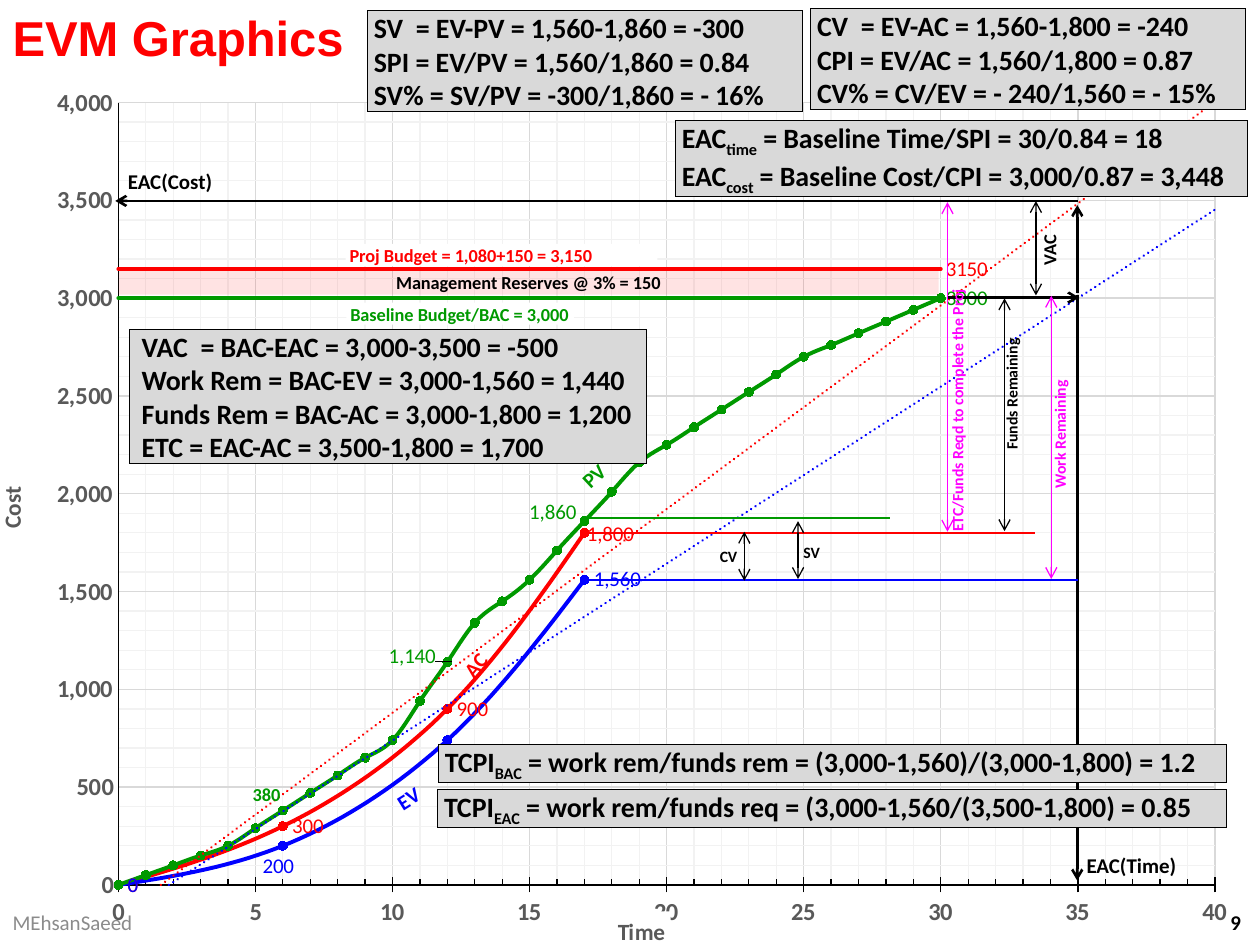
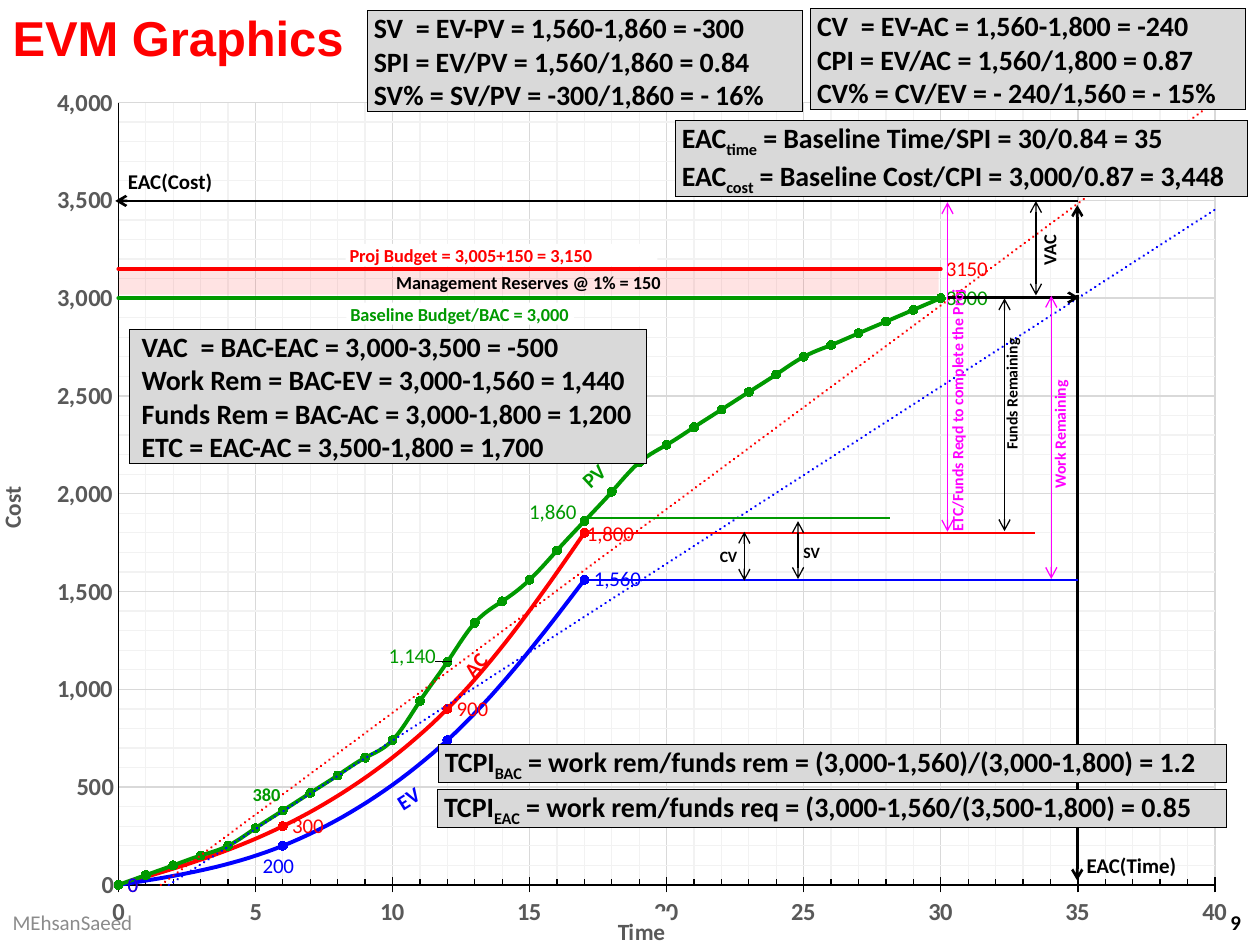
18: 18 -> 35 (1148, 139)
1,080+150: 1,080+150 -> 3,005+150 (494, 256)
3%: 3% -> 1% (604, 283)
